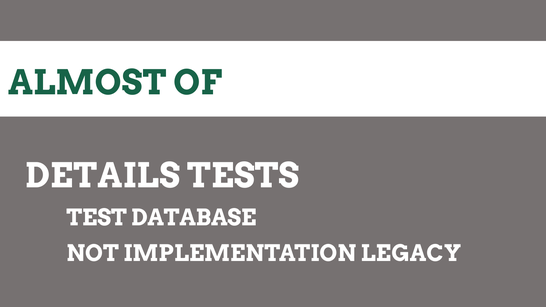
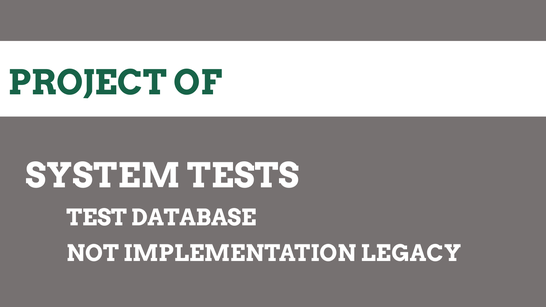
ALMOST: ALMOST -> PROJECT (87, 83)
DETAILS: DETAILS -> SYSTEM (103, 176)
